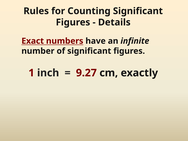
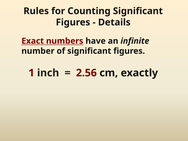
9.27: 9.27 -> 2.56 (86, 73)
